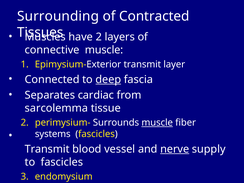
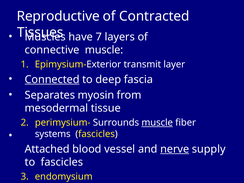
Surrounding: Surrounding -> Reproductive (58, 16)
have 2: 2 -> 7 (99, 37)
Connected underline: none -> present (52, 79)
deep underline: present -> none (108, 79)
cardiac: cardiac -> myosin (96, 95)
sarcolemma: sarcolemma -> mesodermal (56, 108)
Transmit: Transmit -> Attached (47, 149)
